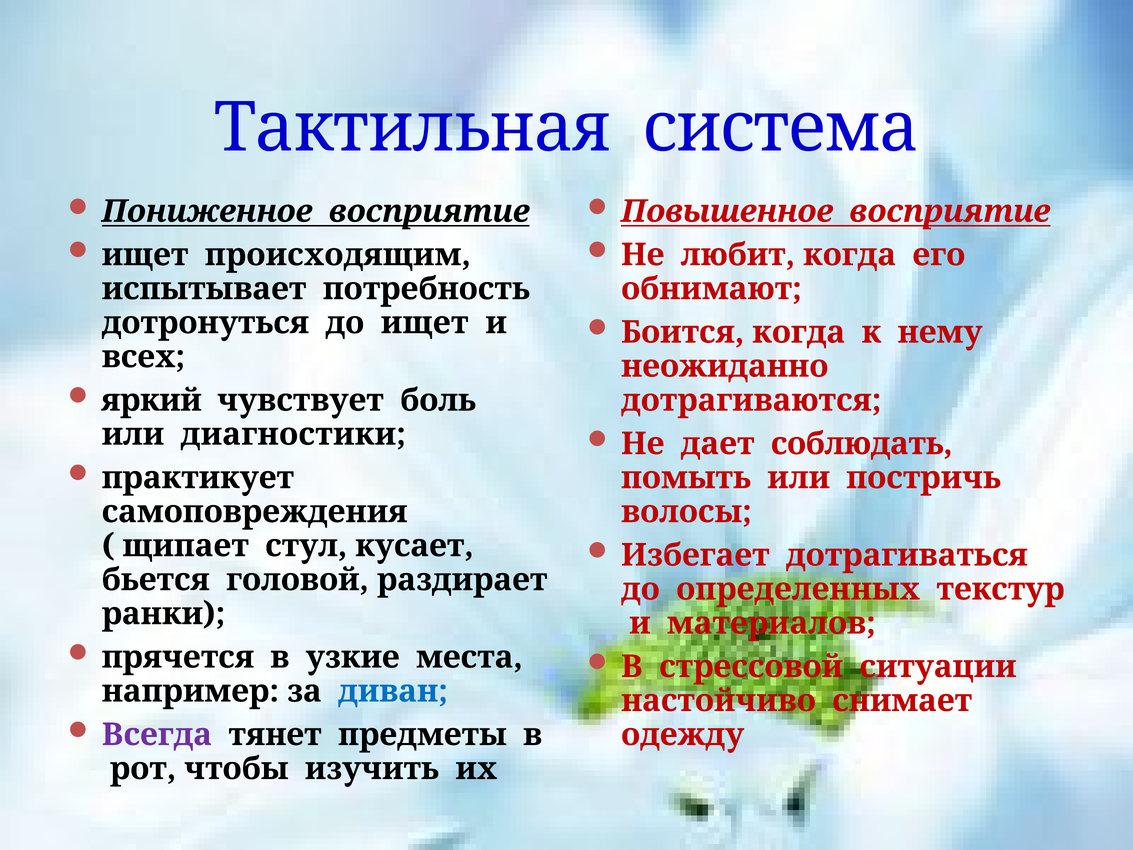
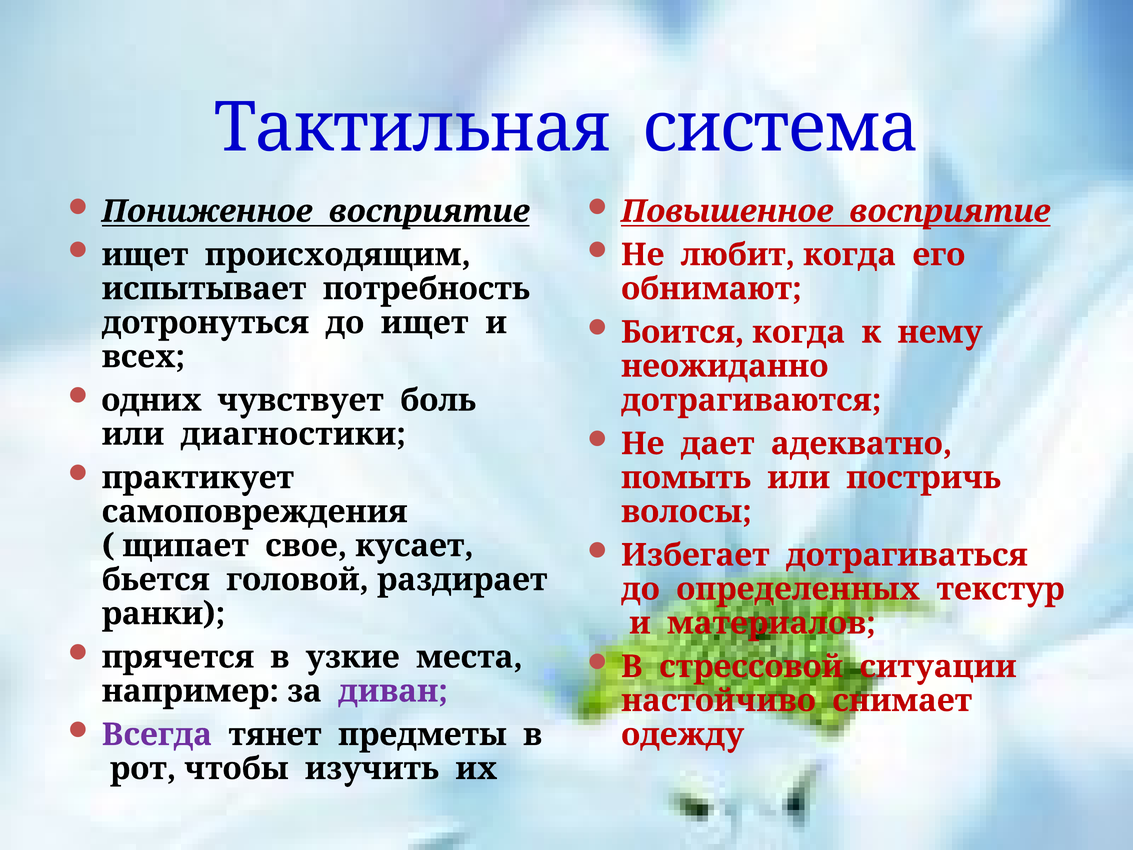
яркий: яркий -> одних (152, 400)
соблюдать: соблюдать -> адекватно (862, 444)
стул: стул -> свое (306, 546)
диван colour: blue -> purple (393, 691)
